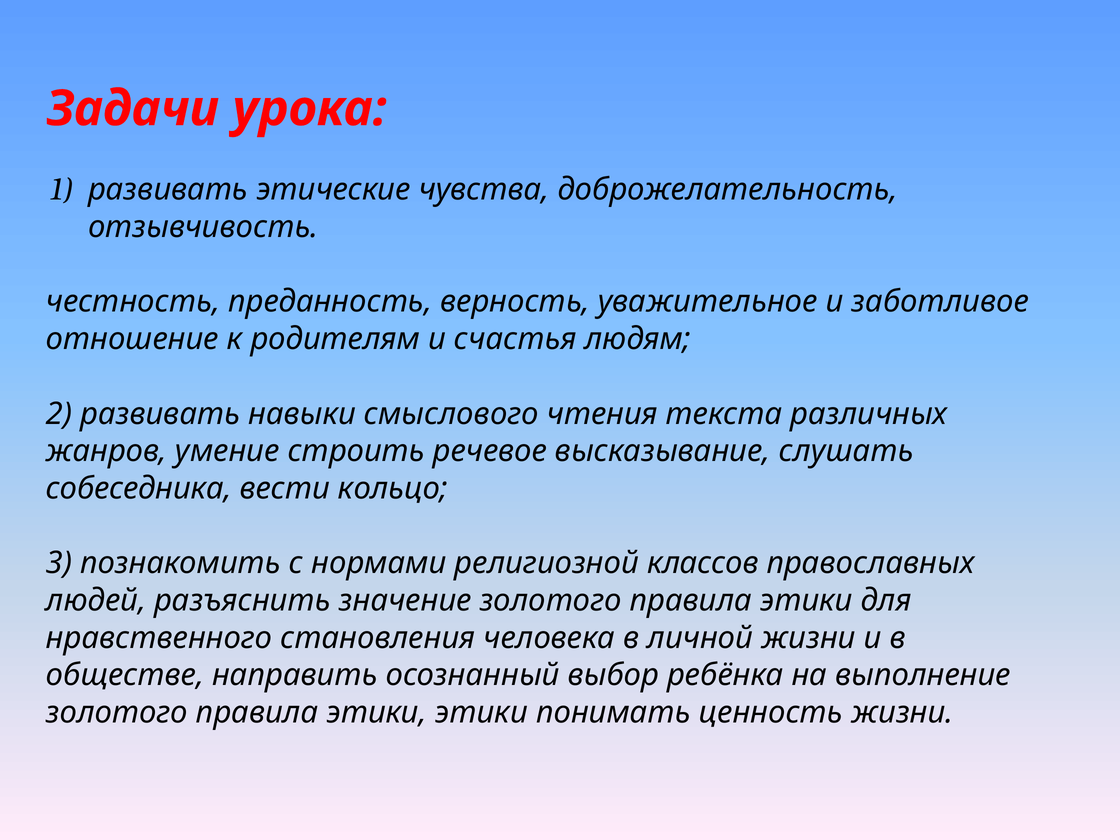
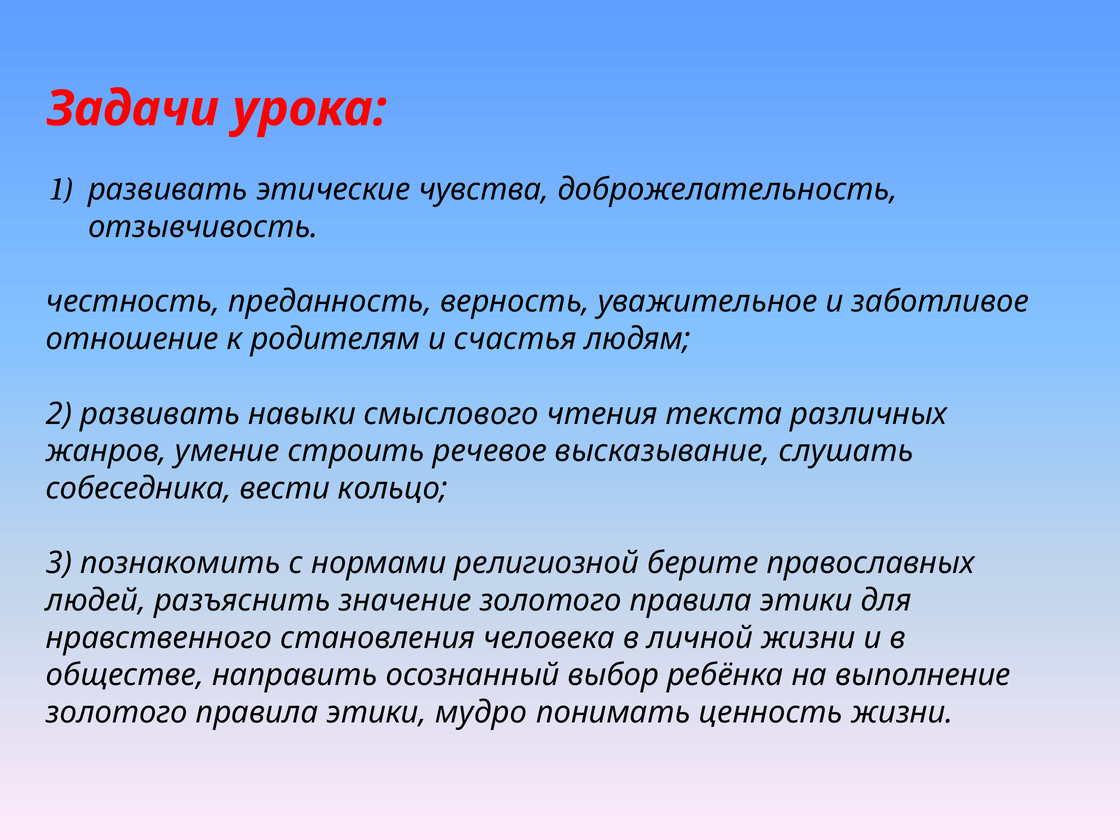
классов: классов -> берите (703, 563)
этики этики: этики -> мудро (481, 713)
